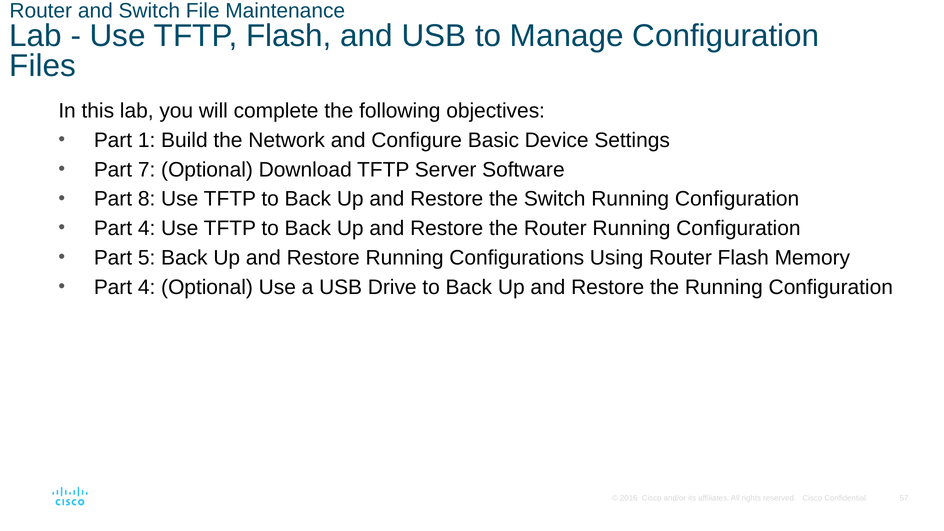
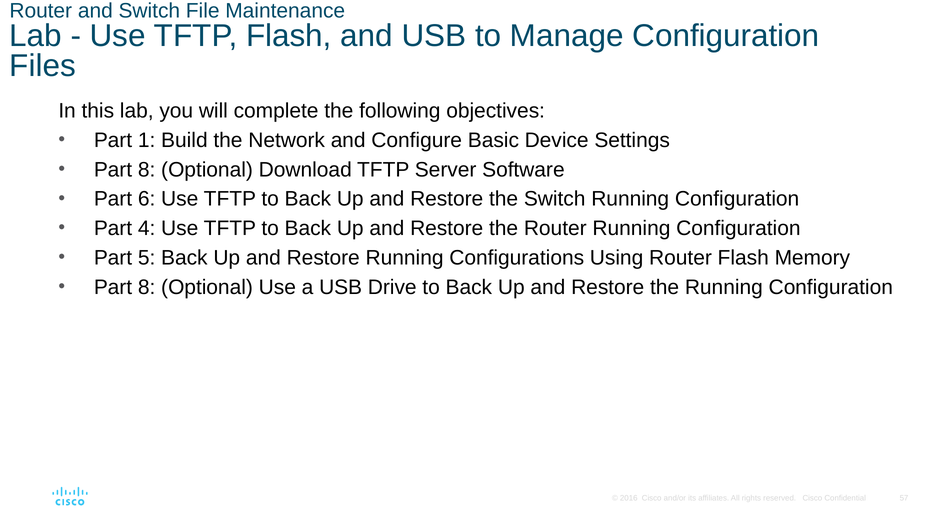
7: 7 -> 8 (147, 170)
8: 8 -> 6 (147, 199)
4: 4 -> 8 (147, 287)
